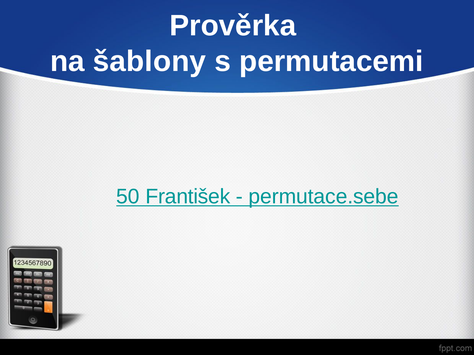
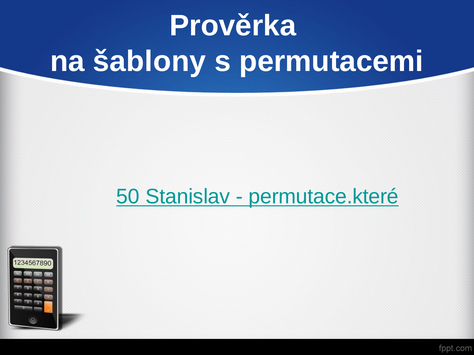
František: František -> Stanislav (188, 197)
permutace.sebe: permutace.sebe -> permutace.které (324, 197)
